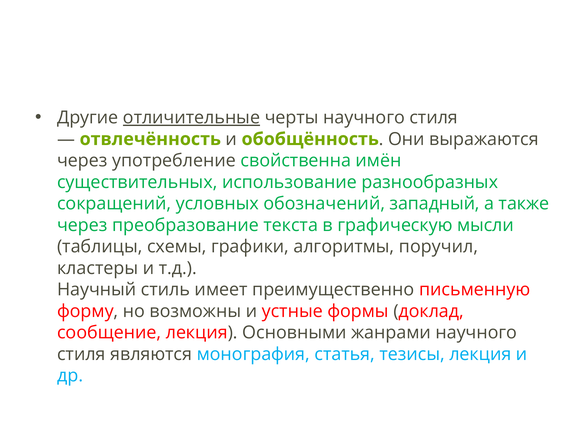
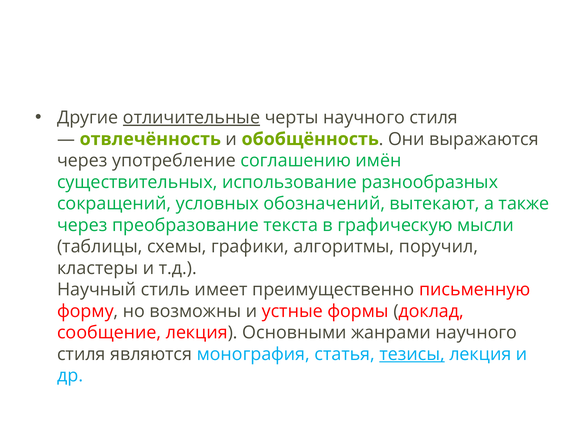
свойственна: свойственна -> соглашению (296, 160)
западный: западный -> вытекают (435, 203)
тезисы underline: none -> present (412, 354)
